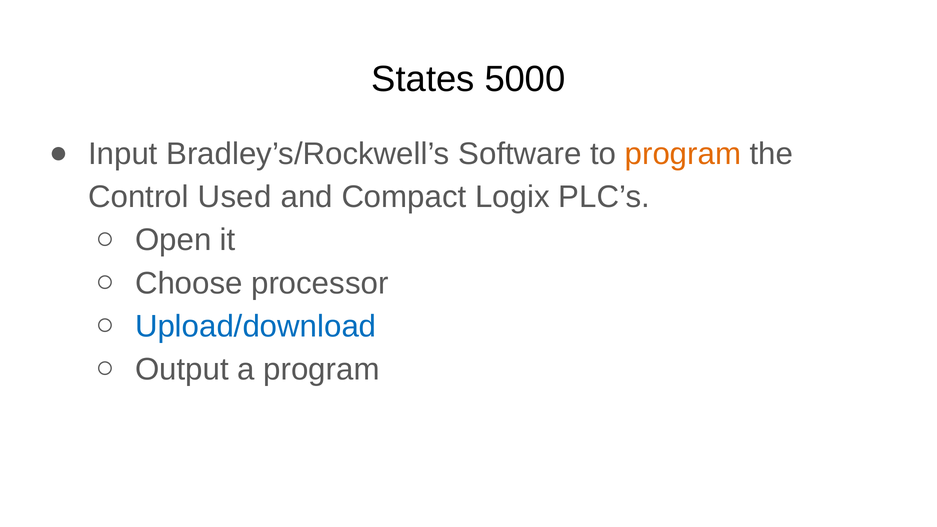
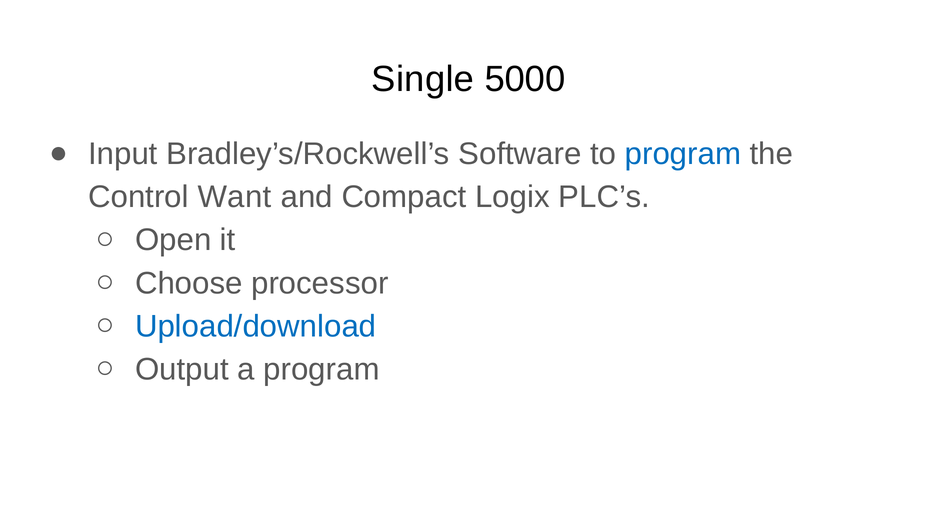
States: States -> Single (423, 79)
program colour: orange -> blue (683, 154)
Used: Used -> Want (235, 197)
